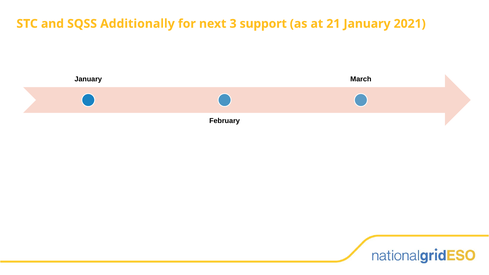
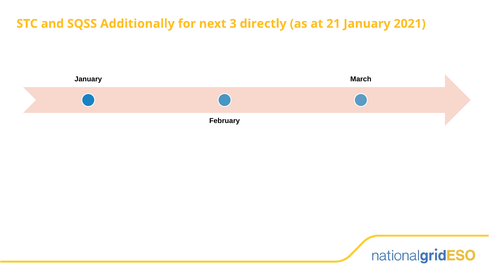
support: support -> directly (263, 24)
